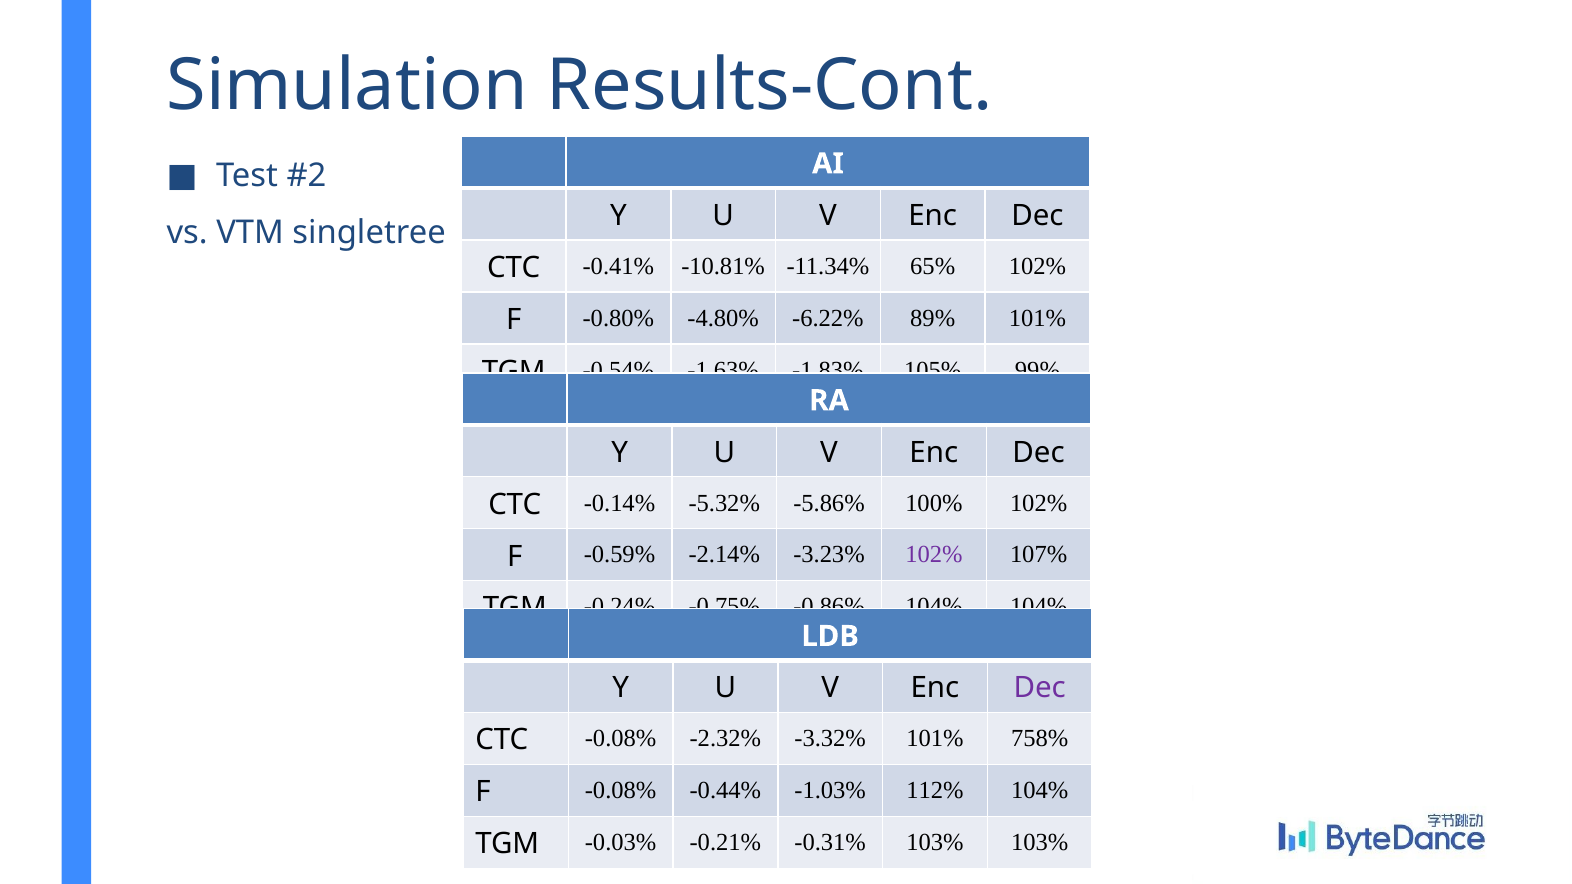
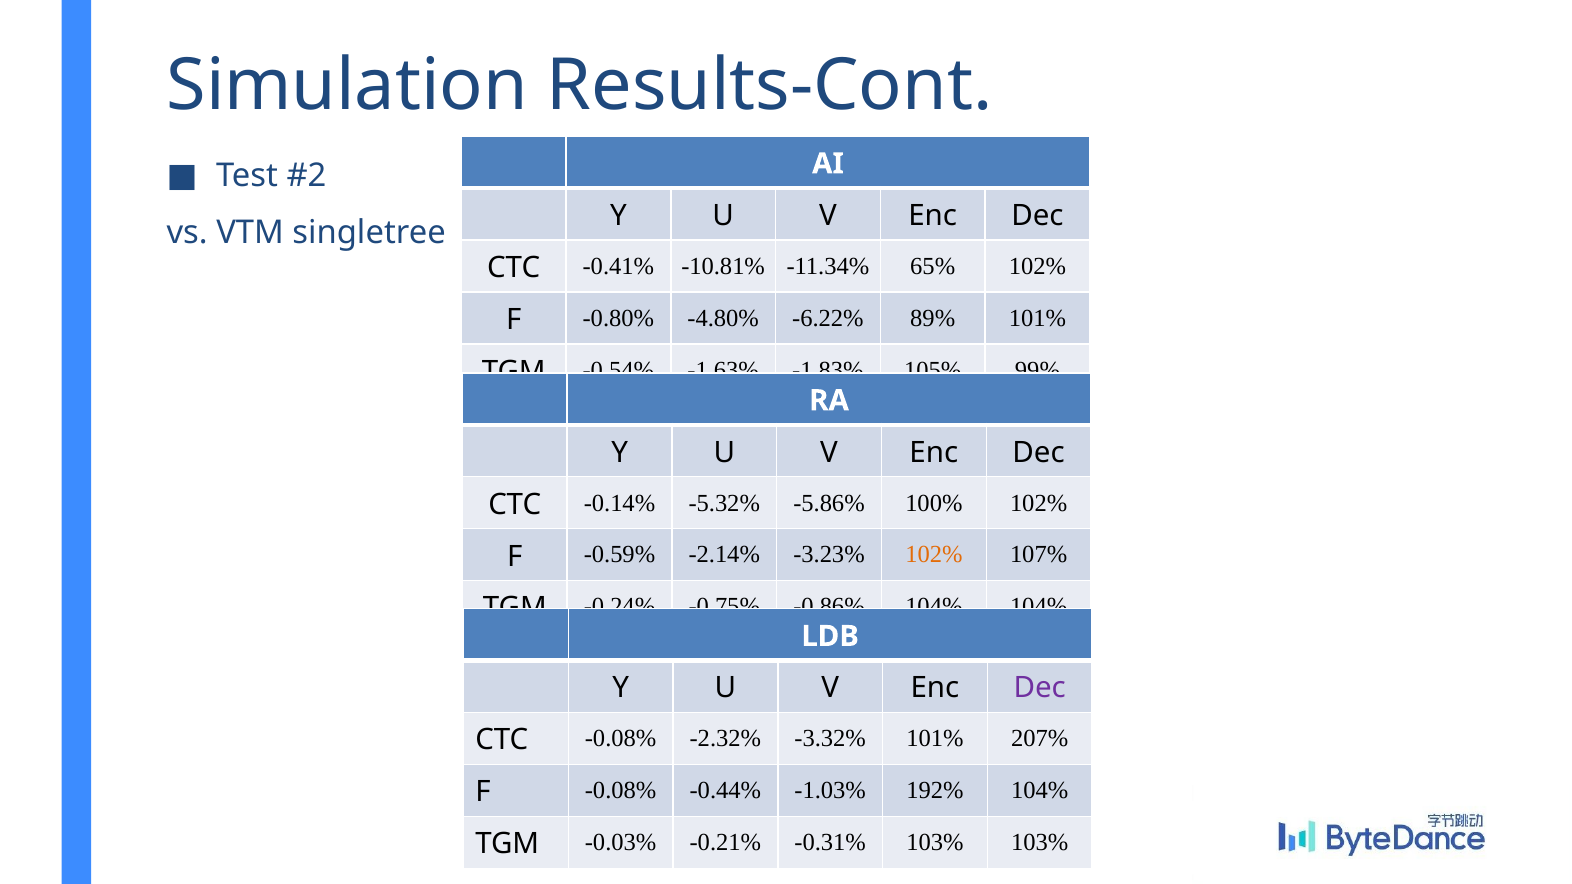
102% colour: purple -> orange (934, 555)
758%: 758% -> 207% (1040, 739)
112%: 112% -> 192% (935, 791)
